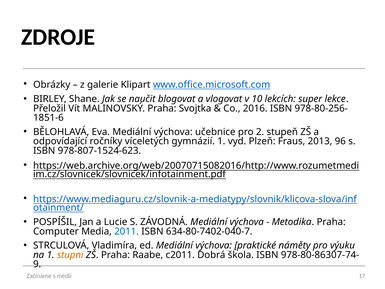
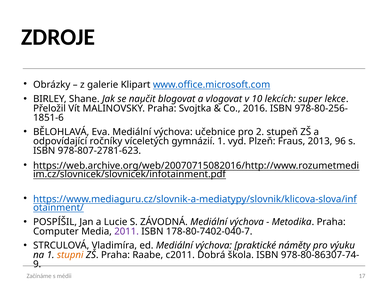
978-807-1524-623: 978-807-1524-623 -> 978-807-2781-623 (99, 150)
2011 colour: blue -> purple (127, 231)
634-80-7402-040-7: 634-80-7402-040-7 -> 178-80-7402-040-7 (209, 231)
